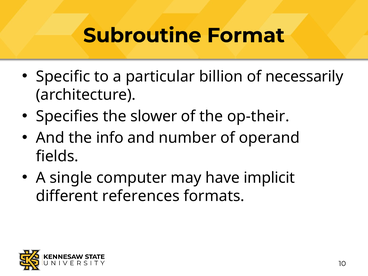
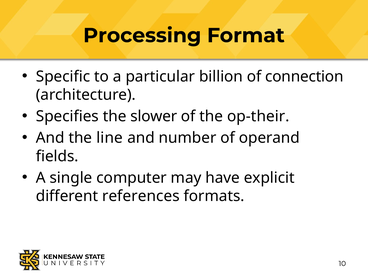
Subroutine: Subroutine -> Processing (142, 35)
necessarily: necessarily -> connection (304, 77)
info: info -> line (110, 138)
implicit: implicit -> explicit (269, 178)
